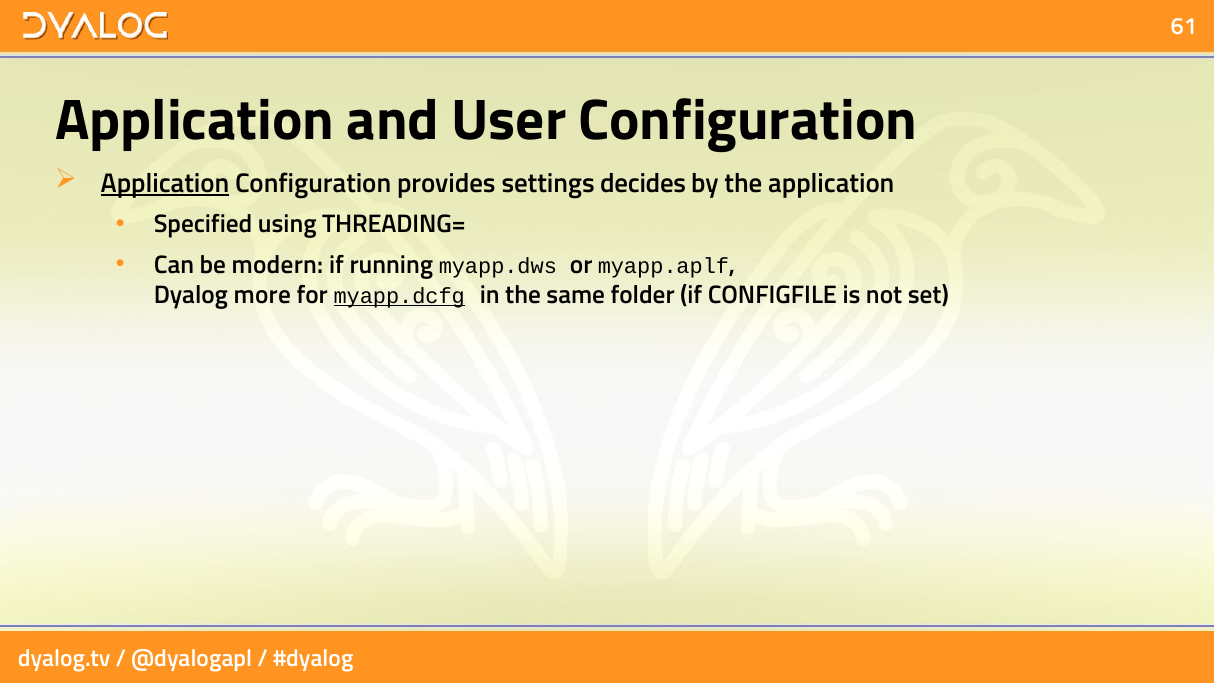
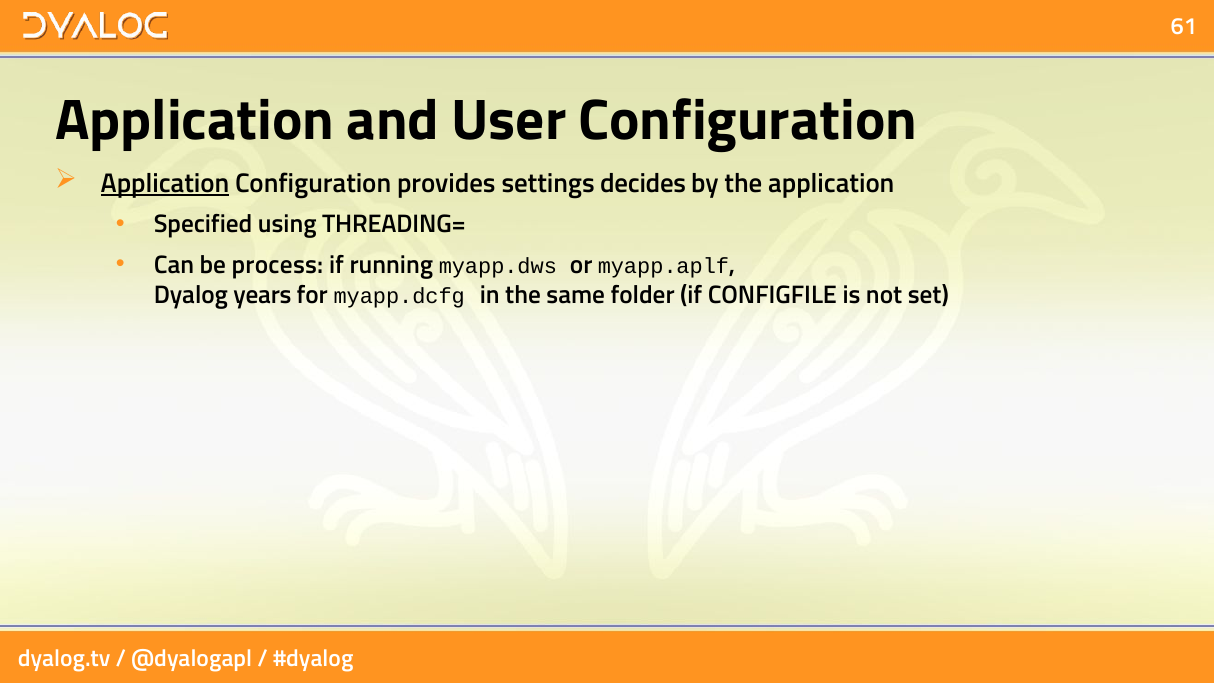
modern: modern -> process (277, 265)
more: more -> years (262, 295)
myapp.dcfg underline: present -> none (399, 296)
